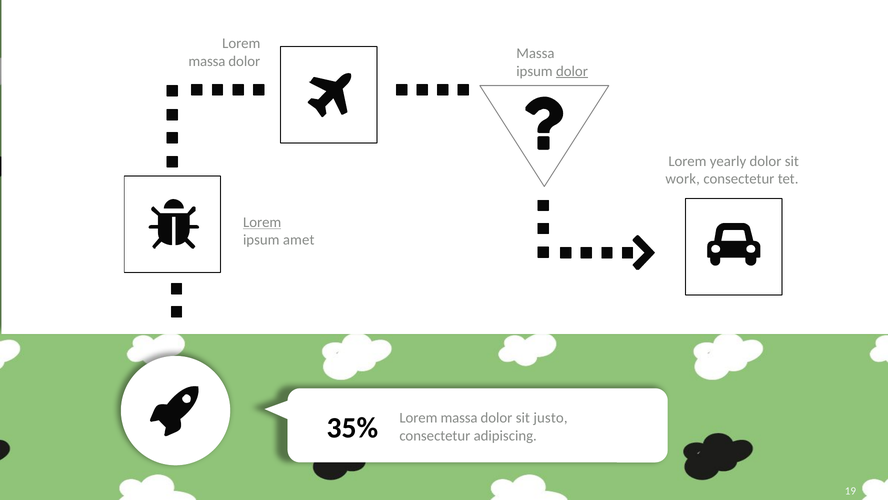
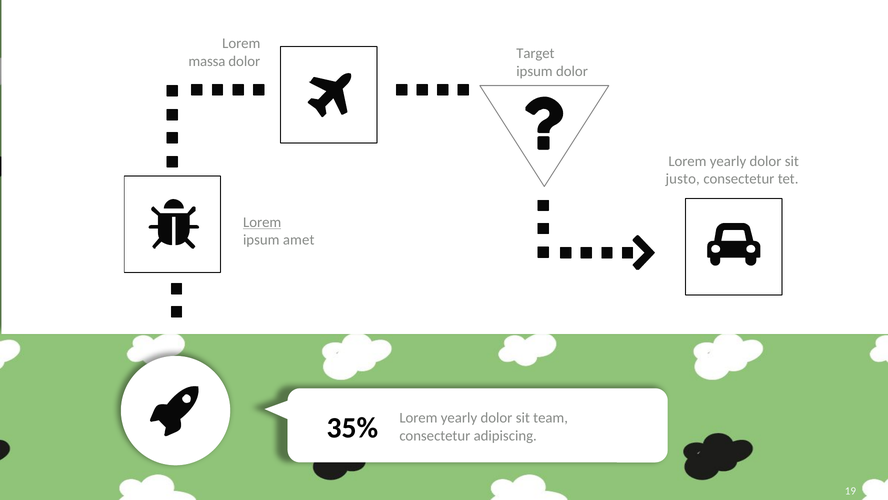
Massa: Massa -> Target (535, 53)
dolor underline: present -> none (572, 71)
work: work -> justo (683, 179)
35% Lorem massa: massa -> yearly (459, 417)
justo: justo -> team (551, 417)
